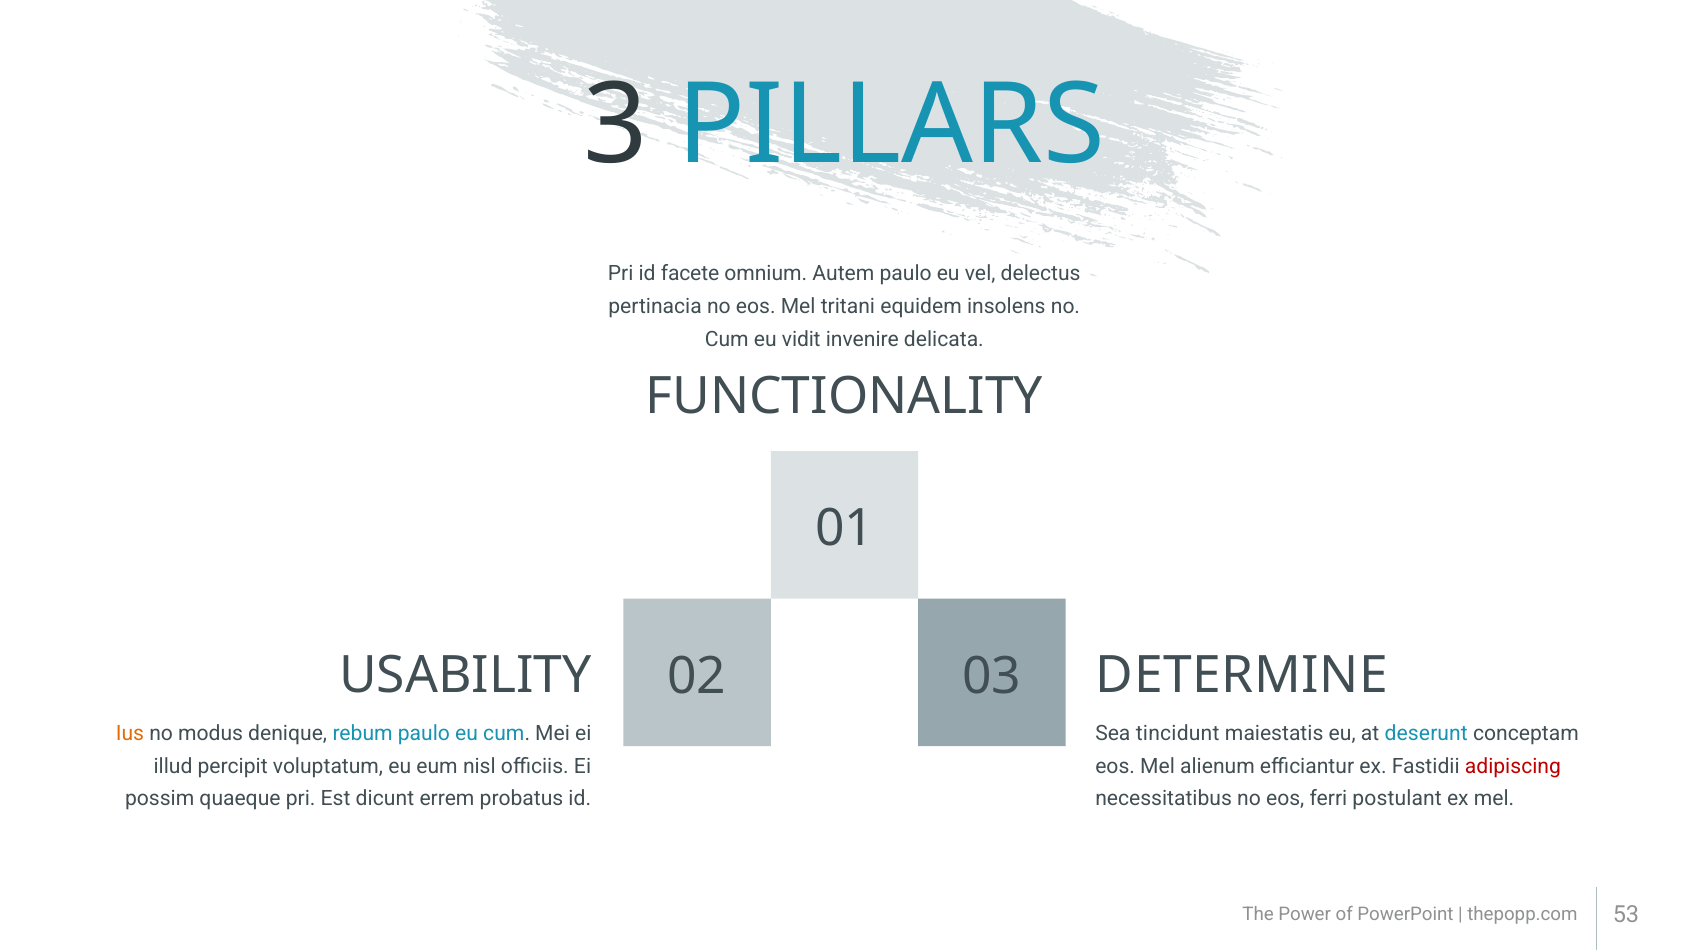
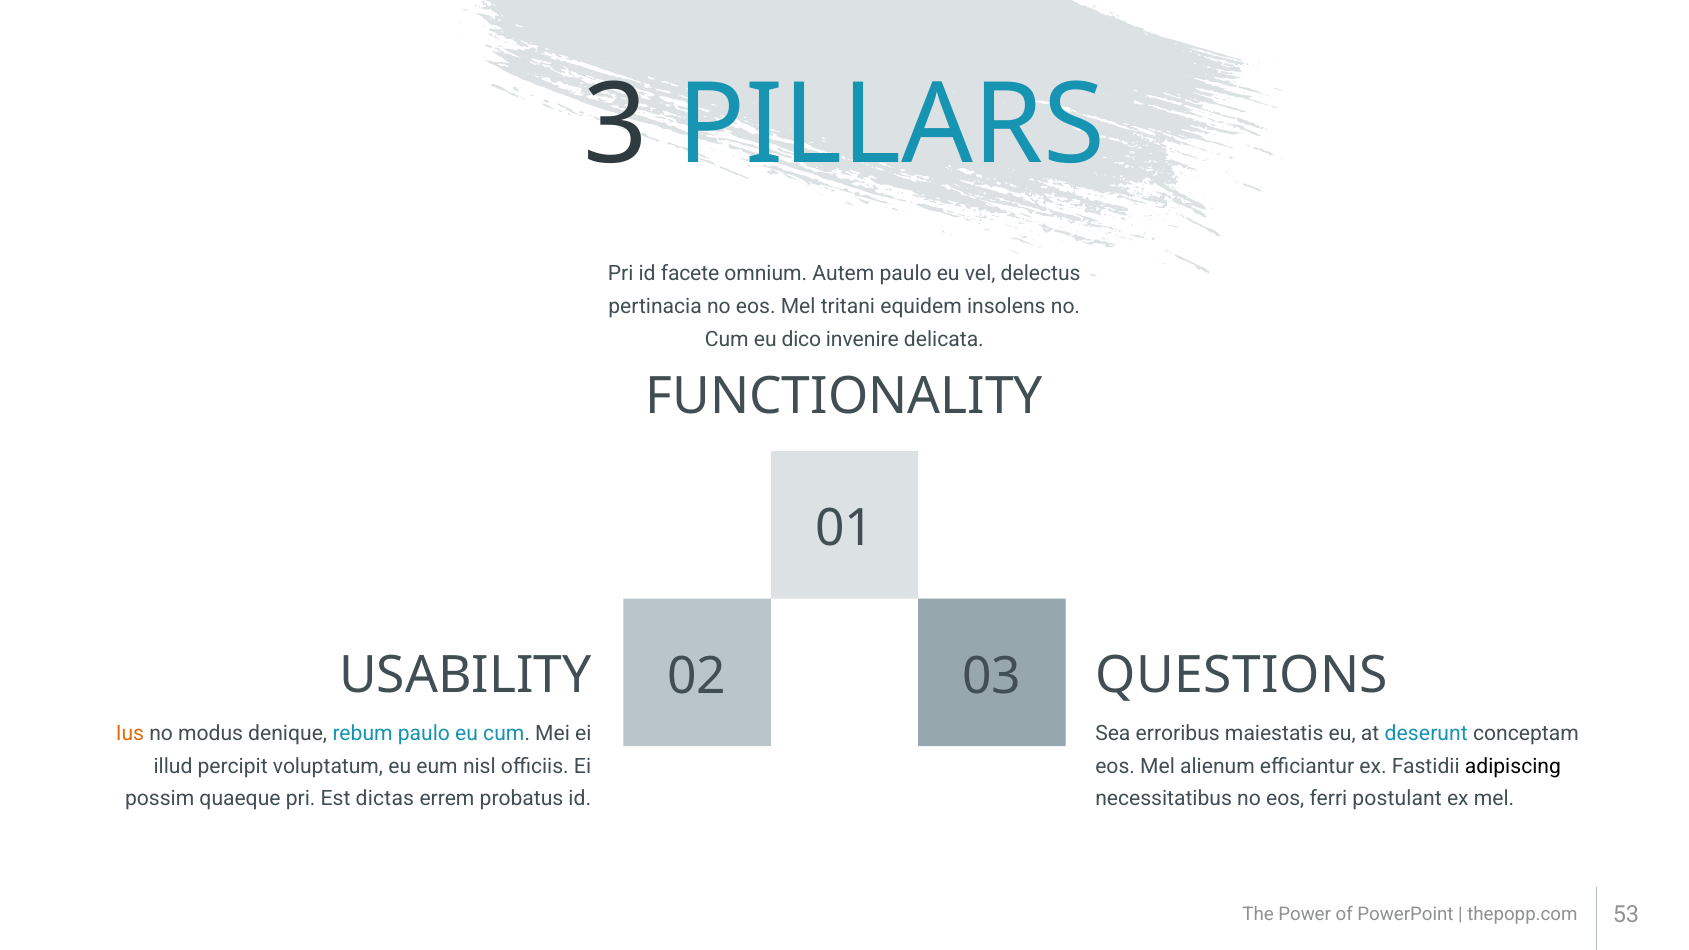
vidit: vidit -> dico (801, 339)
DETERMINE: DETERMINE -> QUESTIONS (1242, 676)
tincidunt: tincidunt -> erroribus (1178, 733)
adipiscing colour: red -> black (1513, 766)
dicunt: dicunt -> dictas (385, 799)
